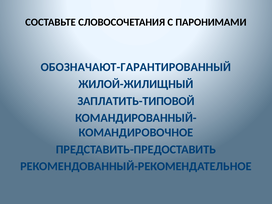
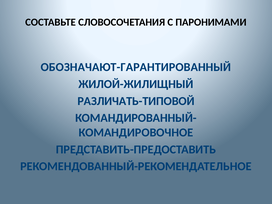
ЗАПЛАТИТЬ-ТИПОВОЙ: ЗАПЛАТИТЬ-ТИПОВОЙ -> РАЗЛИЧАТЬ-ТИПОВОЙ (136, 101)
